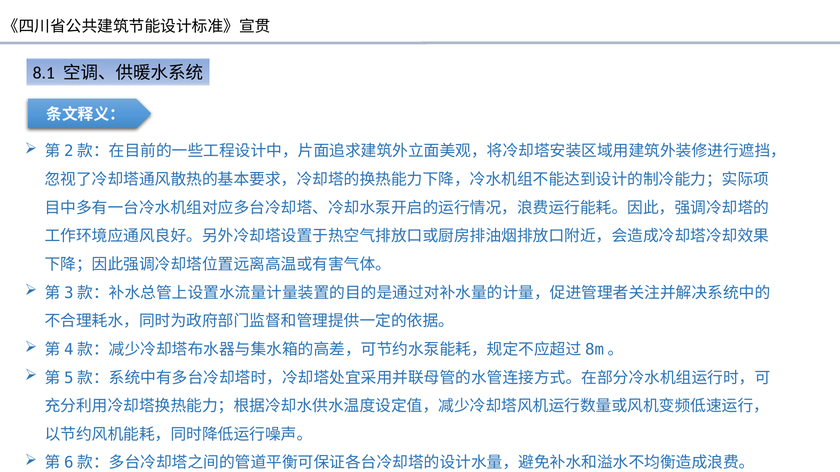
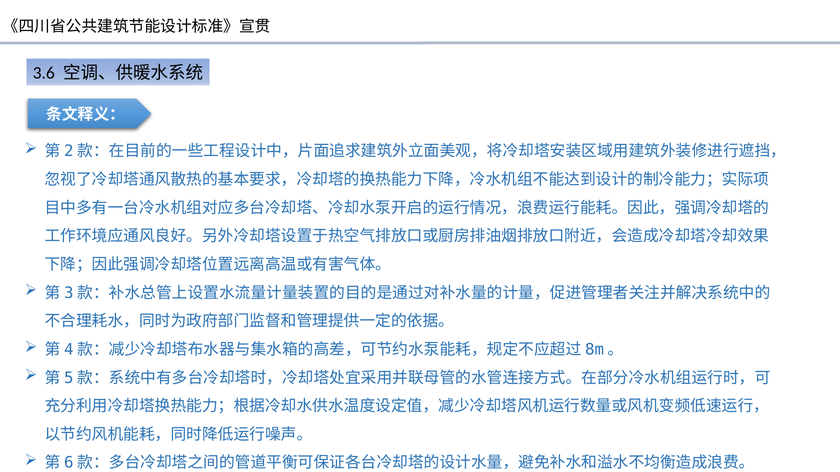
8.1: 8.1 -> 3.6 (44, 73)
